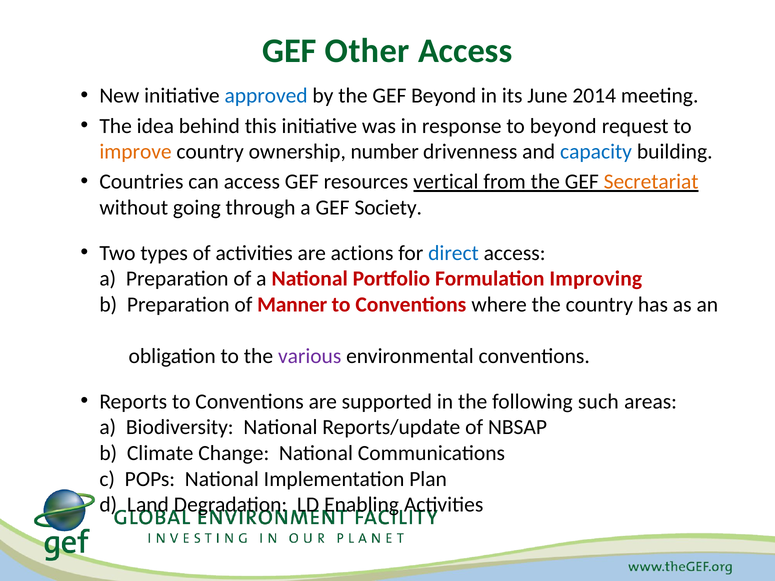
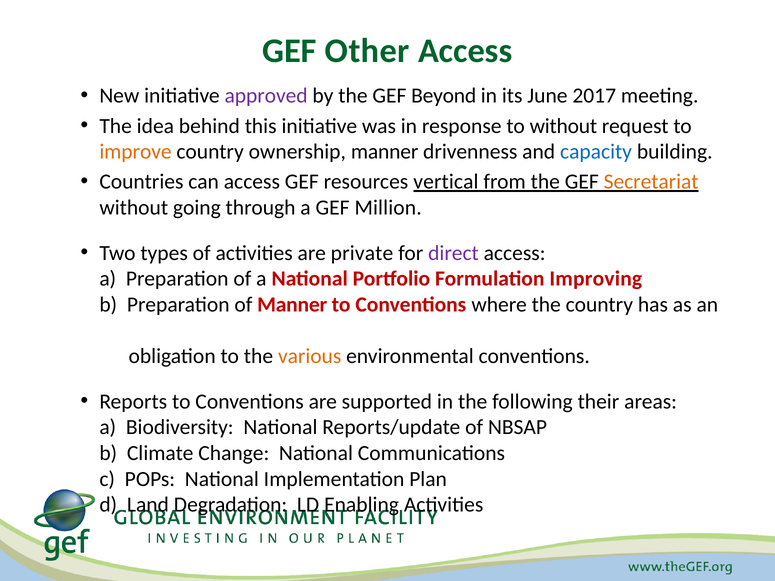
approved colour: blue -> purple (266, 96)
2014: 2014 -> 2017 (594, 96)
to beyond: beyond -> without (563, 126)
ownership number: number -> manner (385, 152)
Society: Society -> Million (388, 208)
actions: actions -> private (362, 253)
direct colour: blue -> purple (453, 253)
various colour: purple -> orange (310, 356)
such: such -> their (598, 402)
